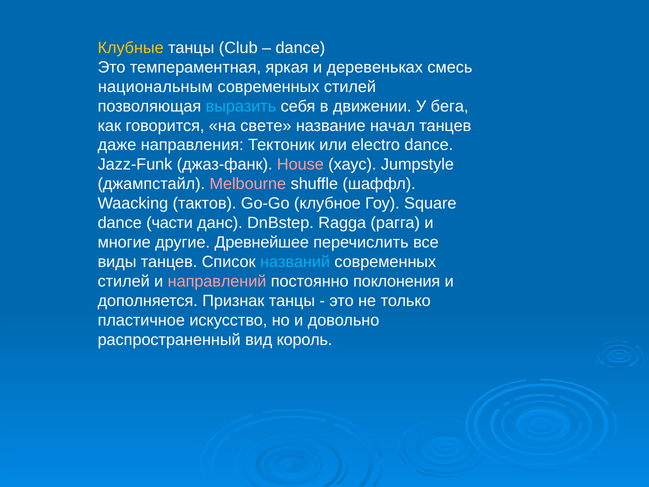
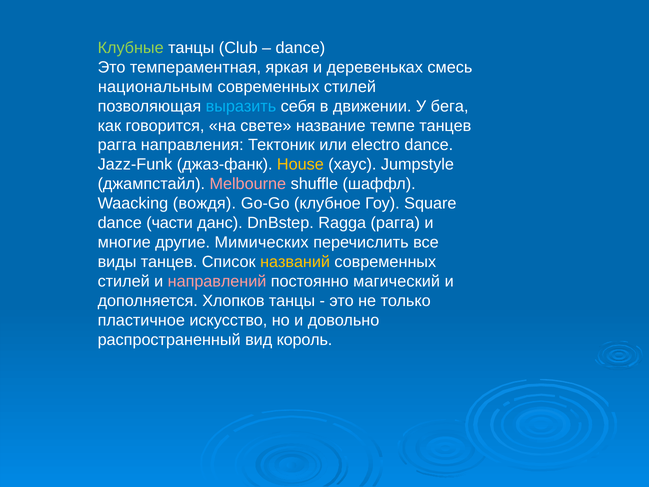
Клубные colour: yellow -> light green (131, 48)
начал: начал -> темпе (392, 126)
даже: даже -> рагга (117, 145)
House colour: pink -> yellow (300, 165)
тактов: тактов -> вождя (204, 203)
Древнейшее: Древнейшее -> Мимических (262, 242)
названий colour: light blue -> yellow (295, 262)
поклонения: поклонения -> магический (397, 281)
Признак: Признак -> Хлопков (233, 301)
